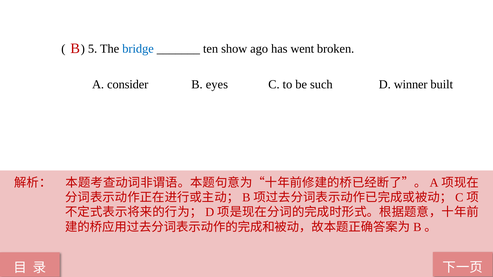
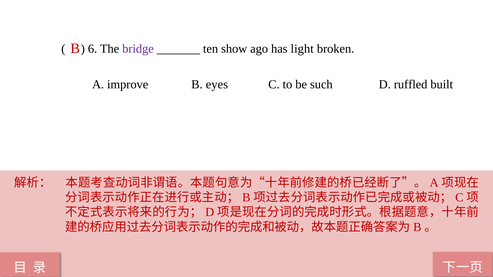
5: 5 -> 6 (93, 49)
bridge colour: blue -> purple (138, 49)
went: went -> light (302, 49)
consider: consider -> improve (128, 84)
winner: winner -> ruffled (411, 84)
